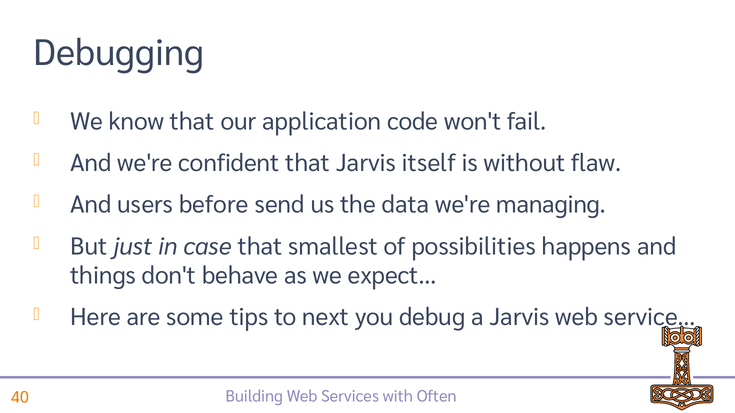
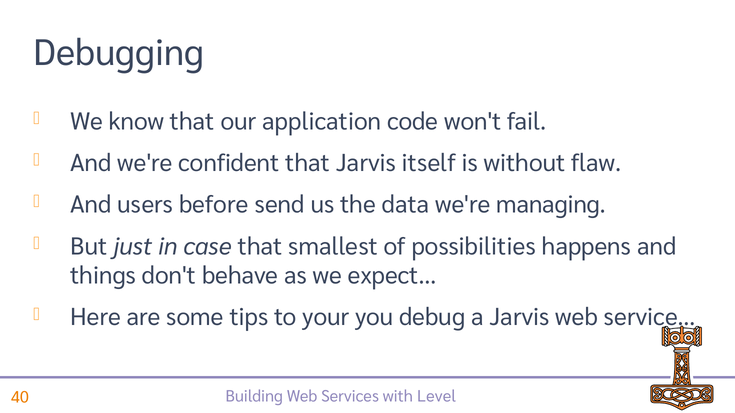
next: next -> your (326, 318)
Often: Often -> Level (437, 397)
